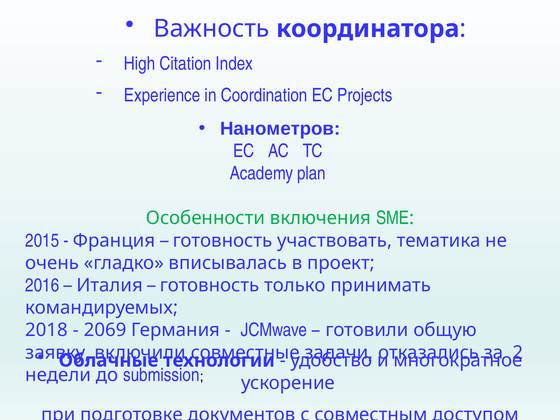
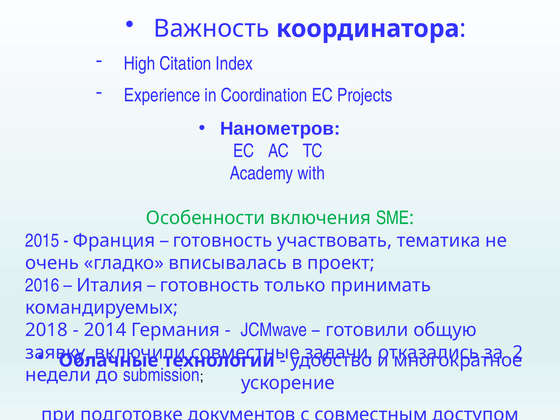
plan: plan -> with (311, 173)
2069: 2069 -> 2014 (105, 330)
